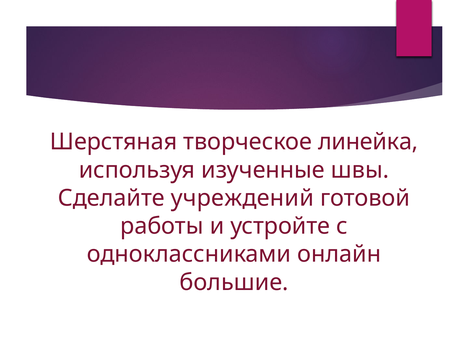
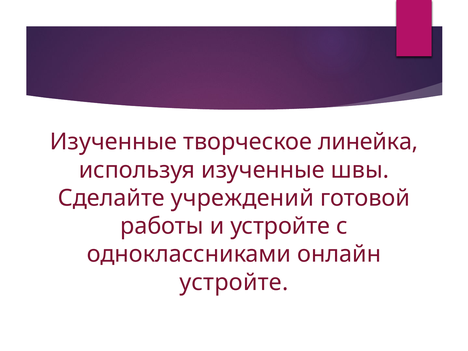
Шерстяная: Шерстяная -> Изученные (114, 142)
большие: большие -> устройте (234, 282)
